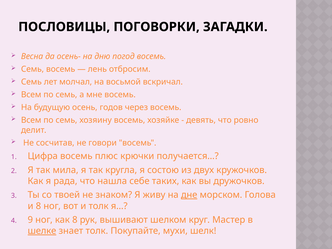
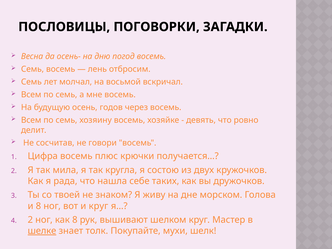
дне underline: present -> none (189, 195)
и толк: толк -> круг (99, 206)
9: 9 -> 2 (30, 220)
